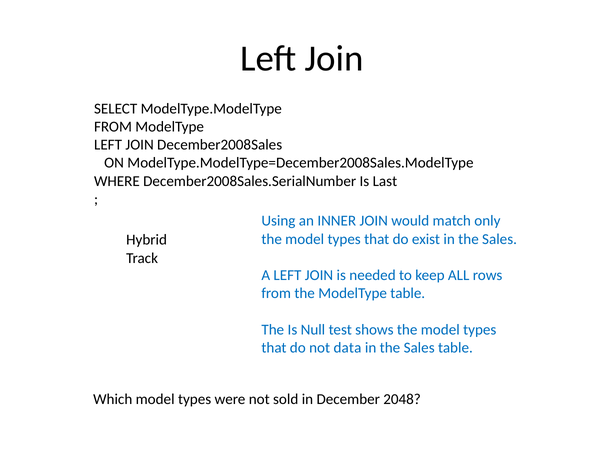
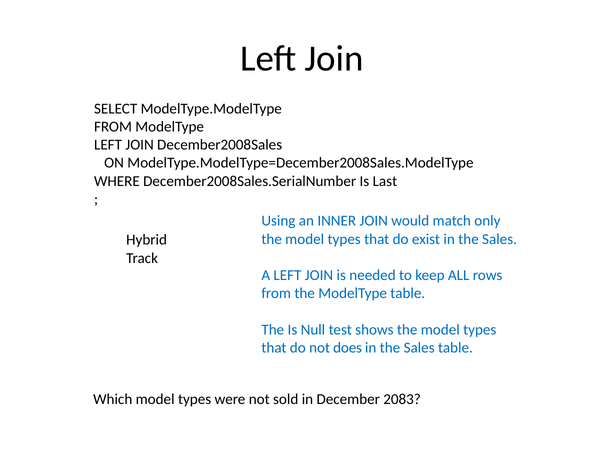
data: data -> does (348, 348)
2048: 2048 -> 2083 (402, 399)
